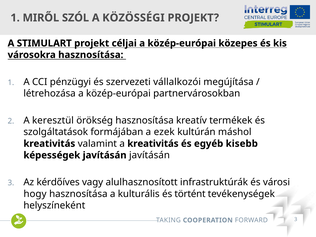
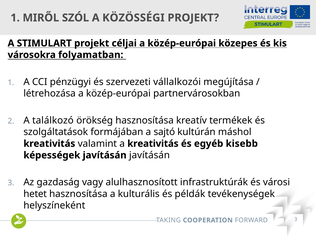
városokra hasznosítása: hasznosítása -> folyamatban (91, 55)
keresztül: keresztül -> találkozó (53, 120)
ezek: ezek -> sajtó (164, 132)
kérdőíves: kérdőíves -> gazdaság (58, 182)
hogy: hogy -> hetet (35, 194)
történt: történt -> példák (190, 194)
